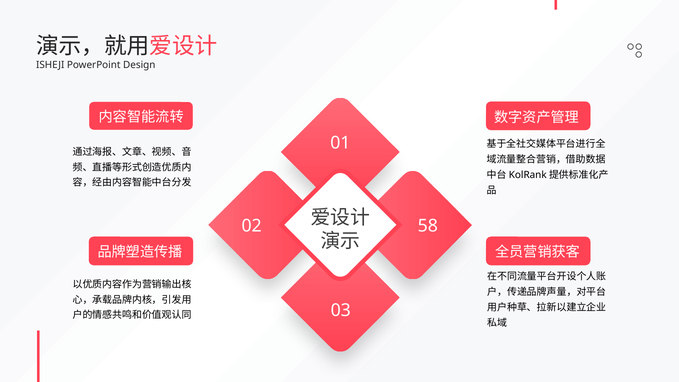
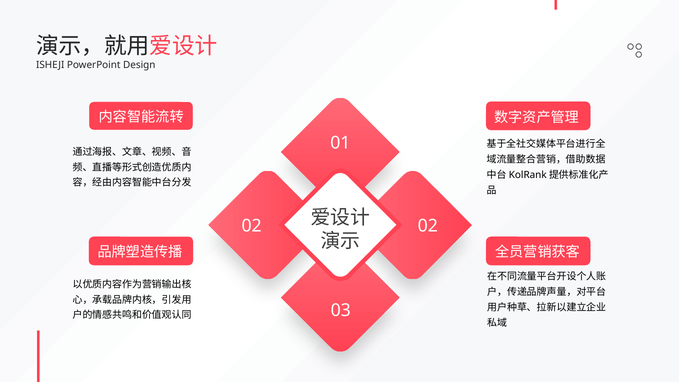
02 58: 58 -> 02 (428, 226)
